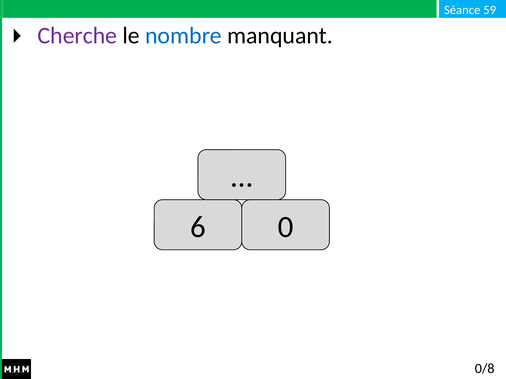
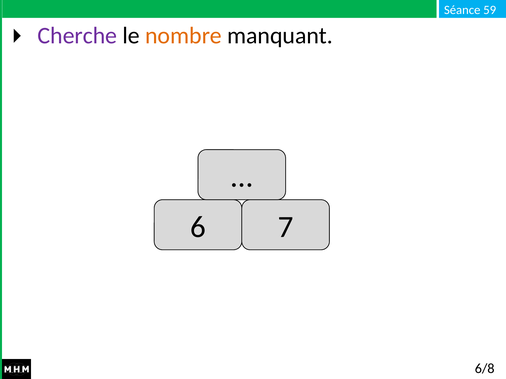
nombre colour: blue -> orange (183, 36)
0: 0 -> 7 (286, 227)
0/8: 0/8 -> 6/8 (485, 369)
